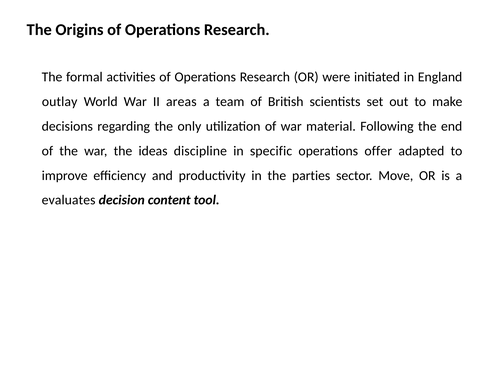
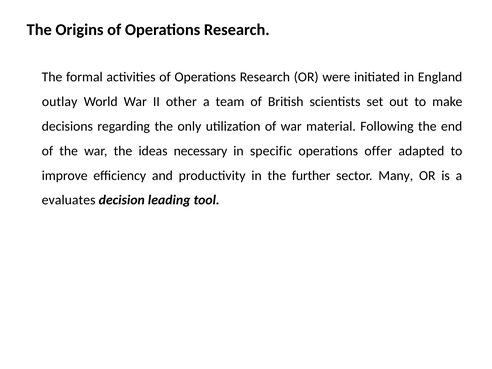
areas: areas -> other (181, 102)
discipline: discipline -> necessary (201, 151)
parties: parties -> further (311, 176)
Move: Move -> Many (396, 176)
content: content -> leading (169, 200)
